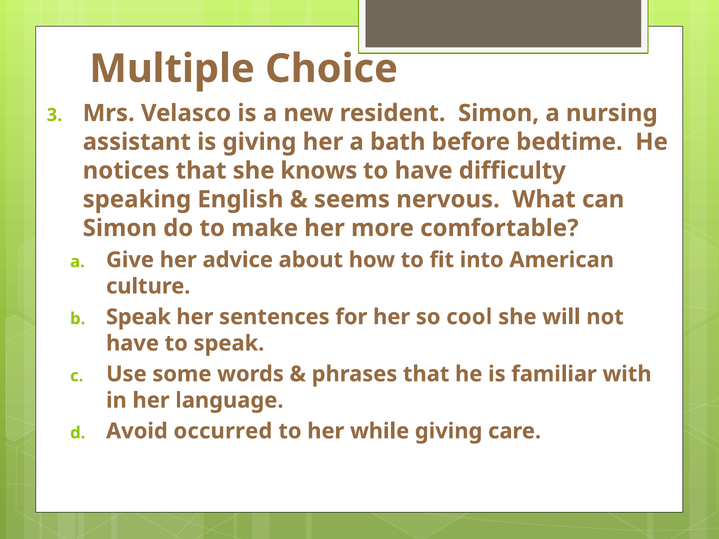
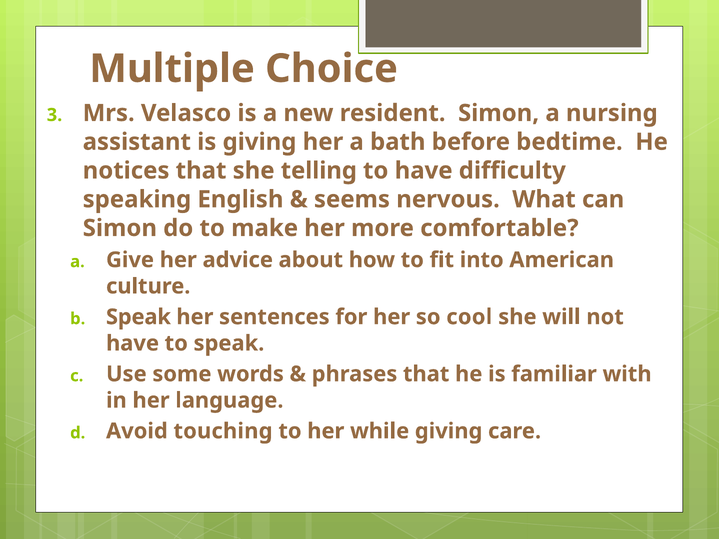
knows: knows -> telling (319, 171)
occurred: occurred -> touching (223, 431)
